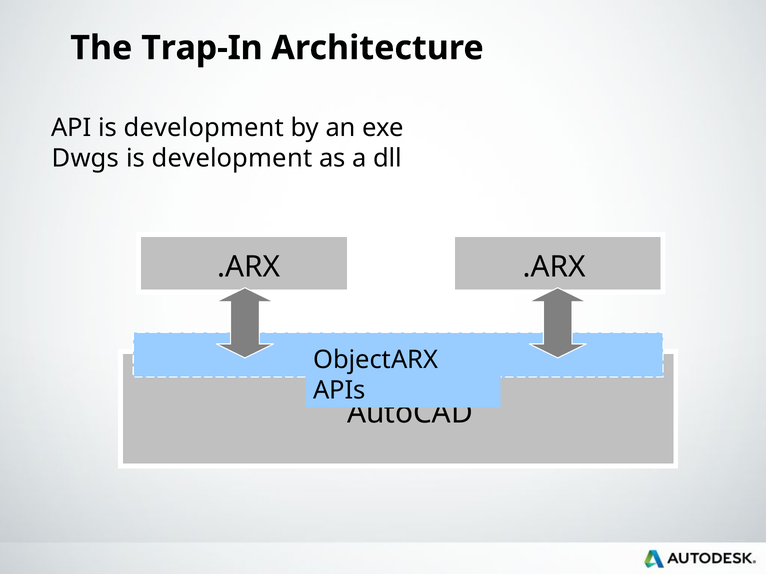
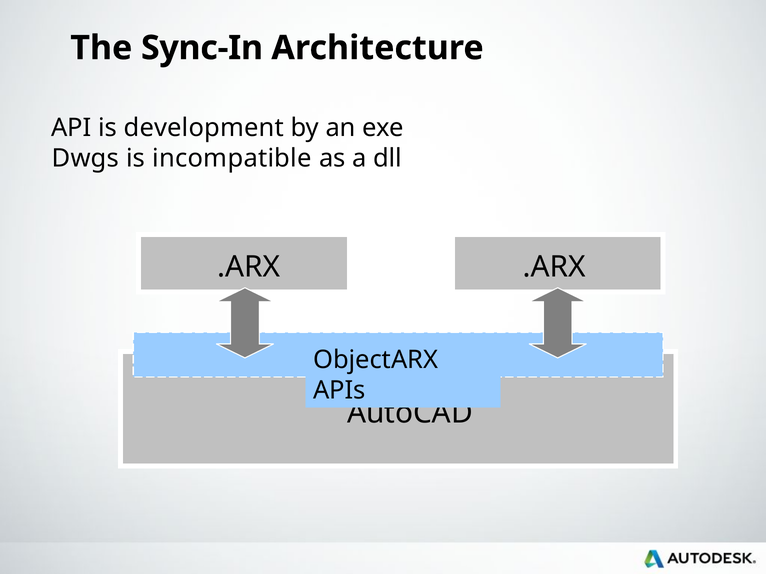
Trap-In: Trap-In -> Sync-In (202, 48)
development: development -> incompatible (232, 158)
